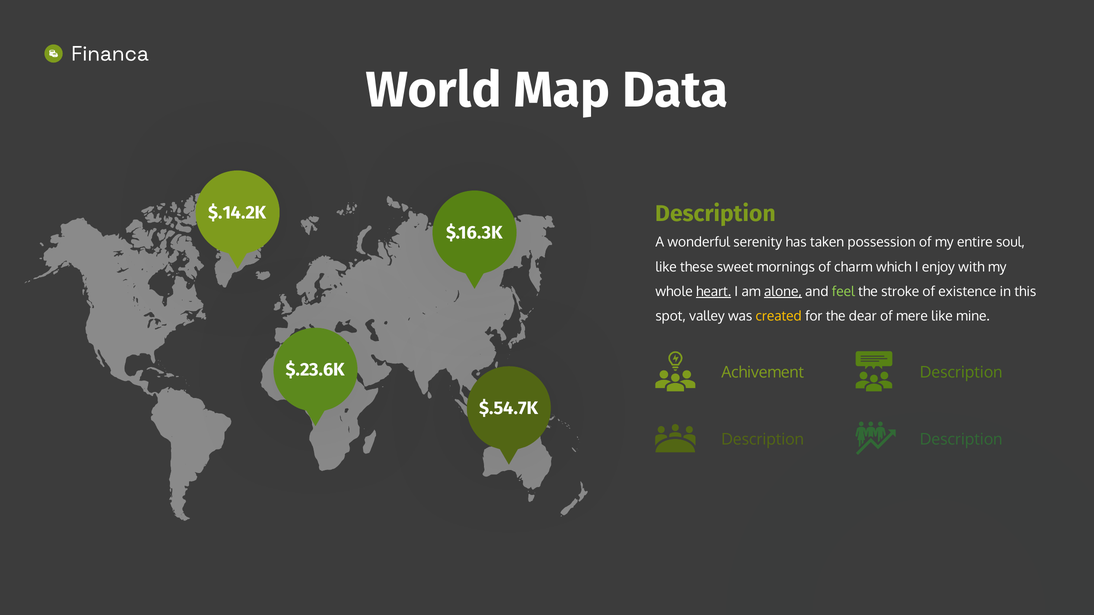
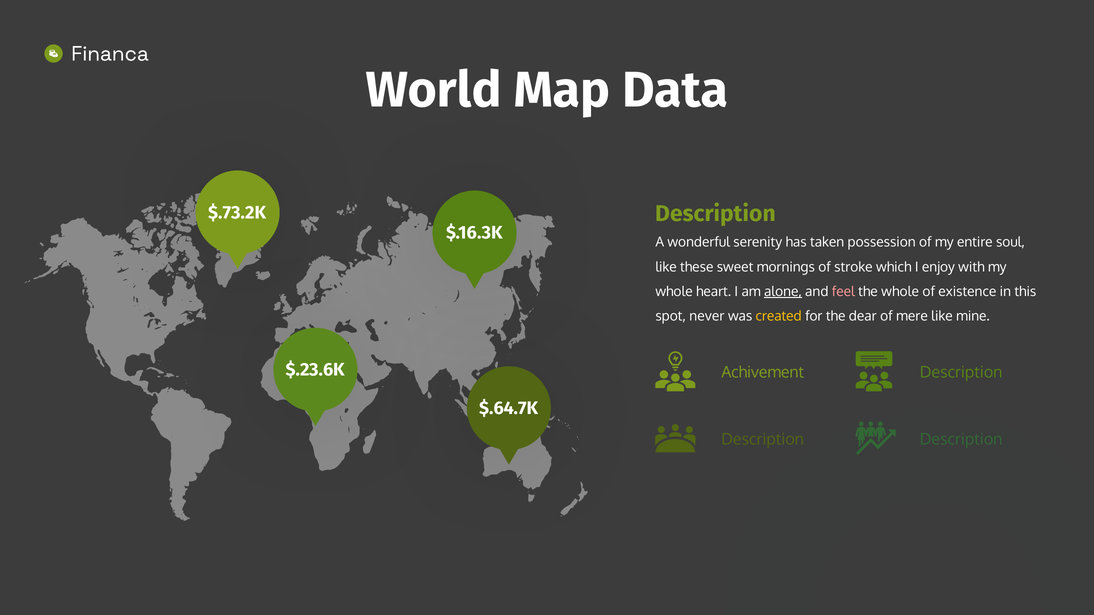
$.14.2K: $.14.2K -> $.73.2K (237, 213)
charm: charm -> stroke (853, 267)
heart underline: present -> none (714, 292)
feel colour: light green -> pink (843, 292)
the stroke: stroke -> whole (900, 292)
valley: valley -> never (707, 316)
$.54.7K: $.54.7K -> $.64.7K (509, 409)
